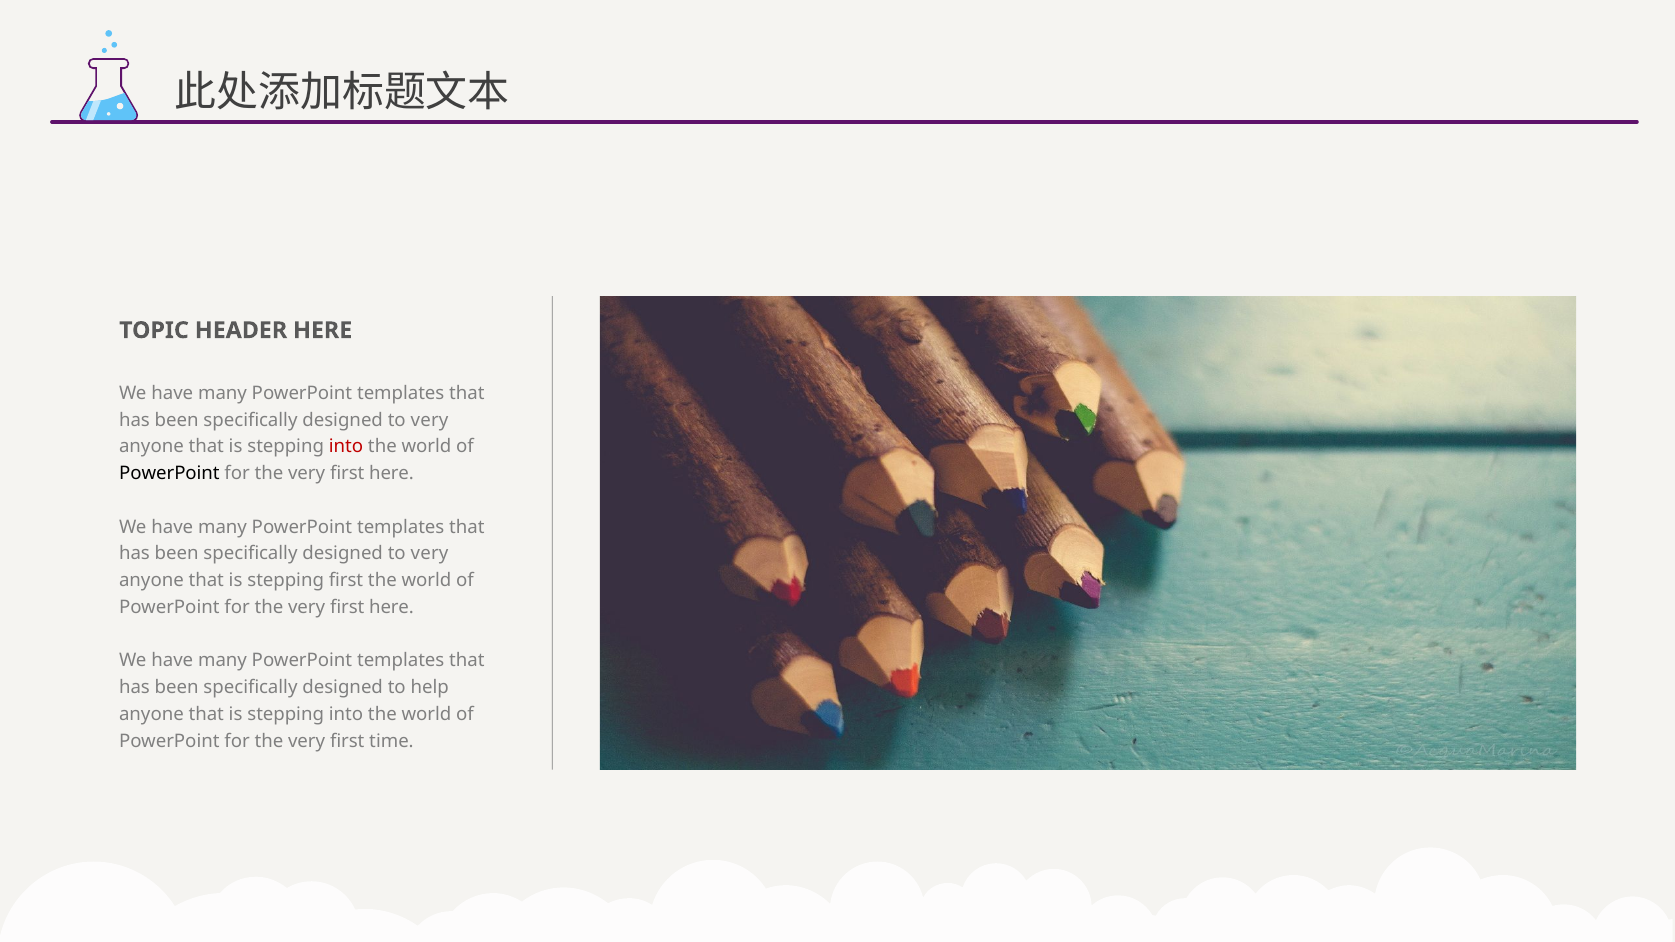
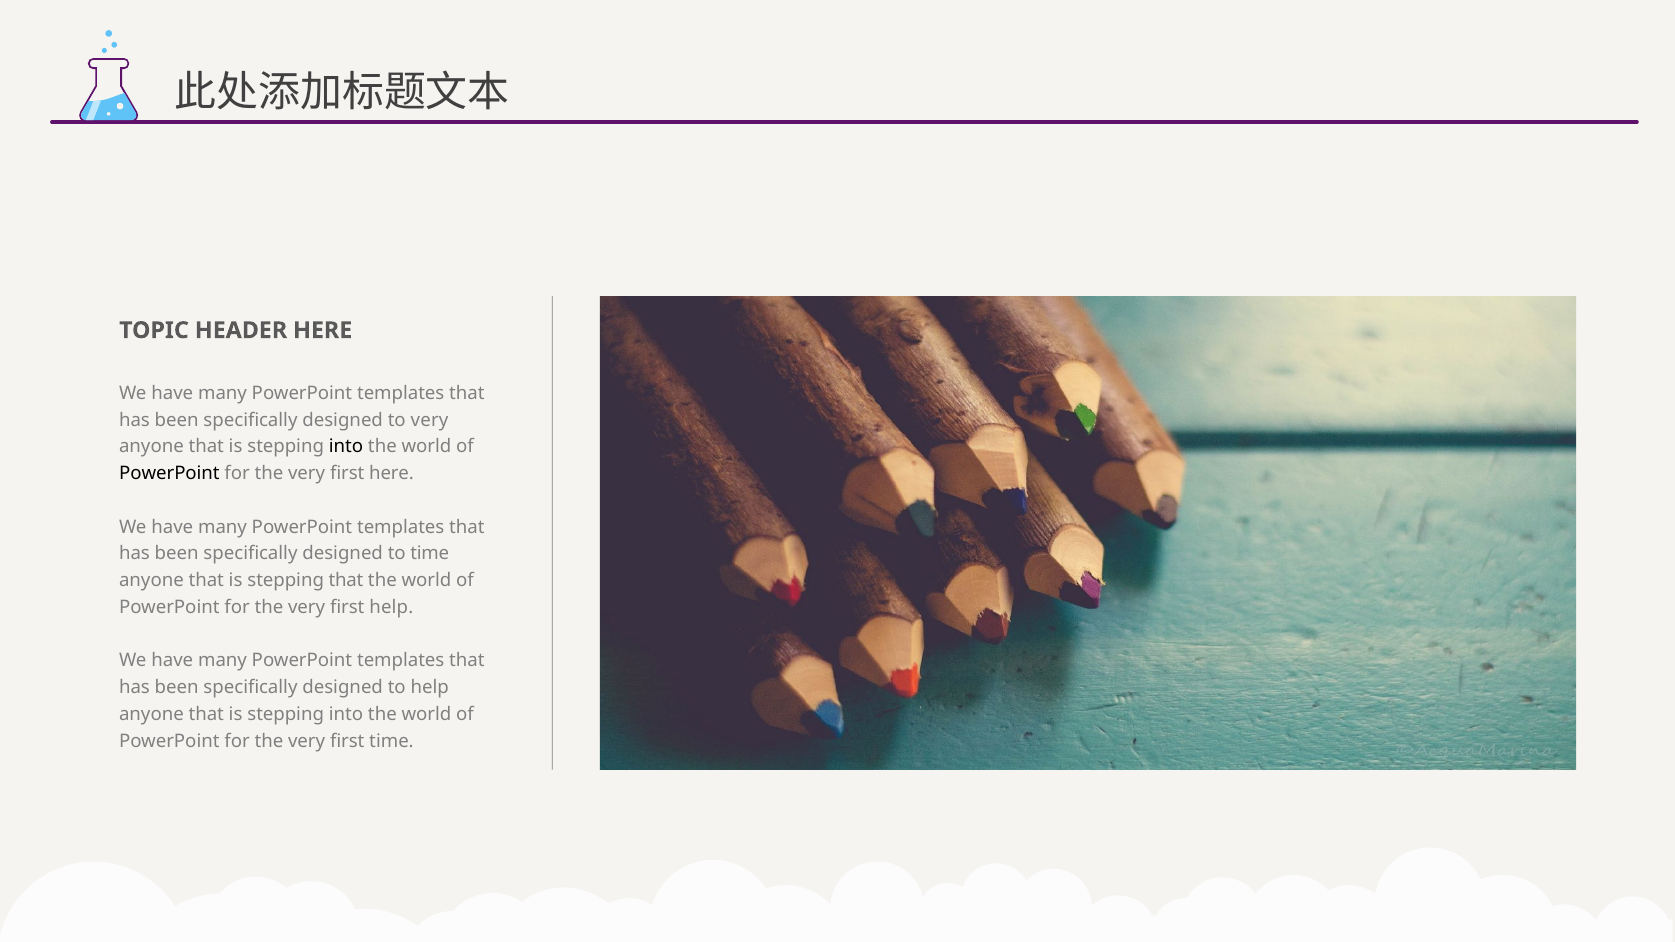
into colour: red -> black (346, 447)
very: very -> time (430, 554)
stepping first: first -> that (346, 581)
here: here -> help (391, 607)
